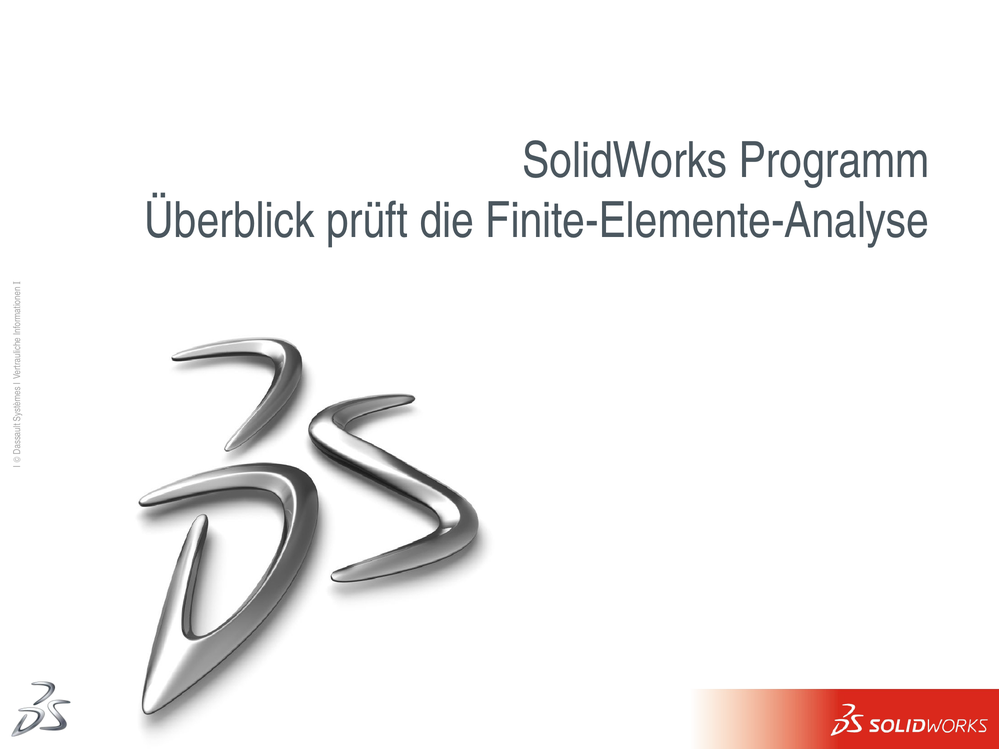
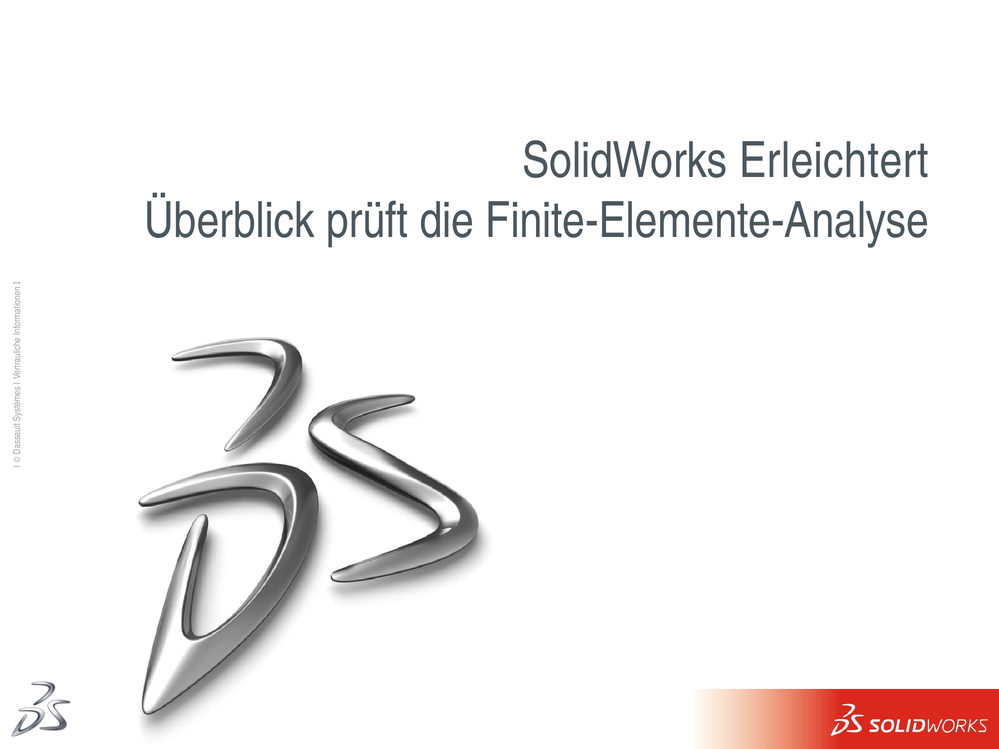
Programm: Programm -> Erleichtert (834, 161)
